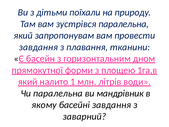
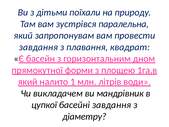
тканини: тканини -> квадрат (130, 47)
Чи паралельна: паралельна -> викладачем (58, 93)
якому: якому -> цупкої (44, 105)
заварний: заварний -> діаметру (85, 116)
